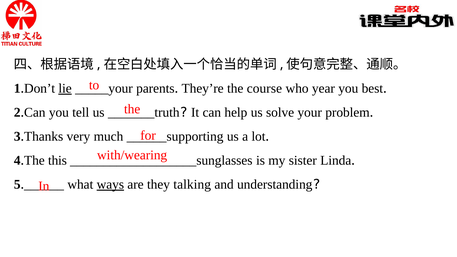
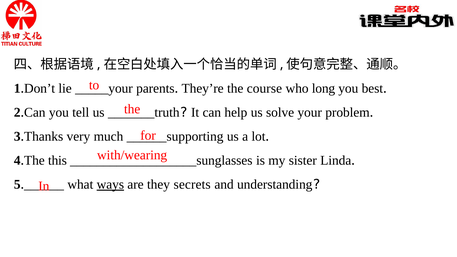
lie underline: present -> none (65, 88)
year: year -> long (323, 88)
talking: talking -> secrets (192, 185)
